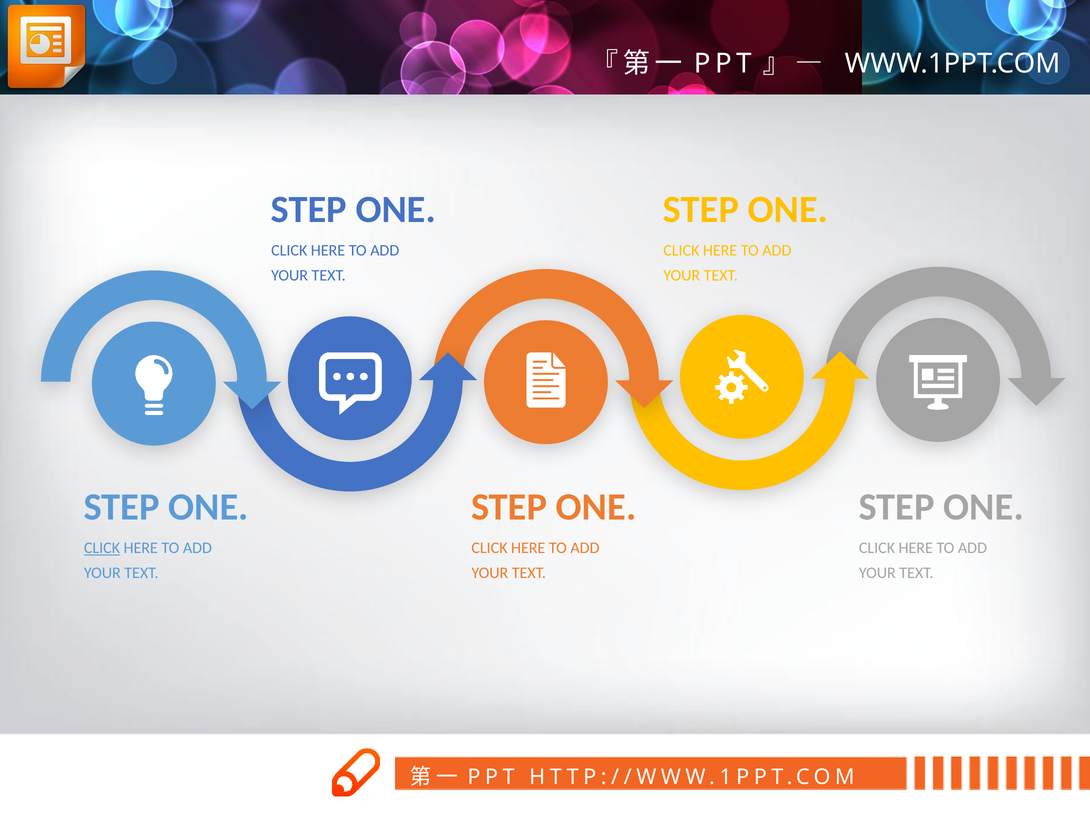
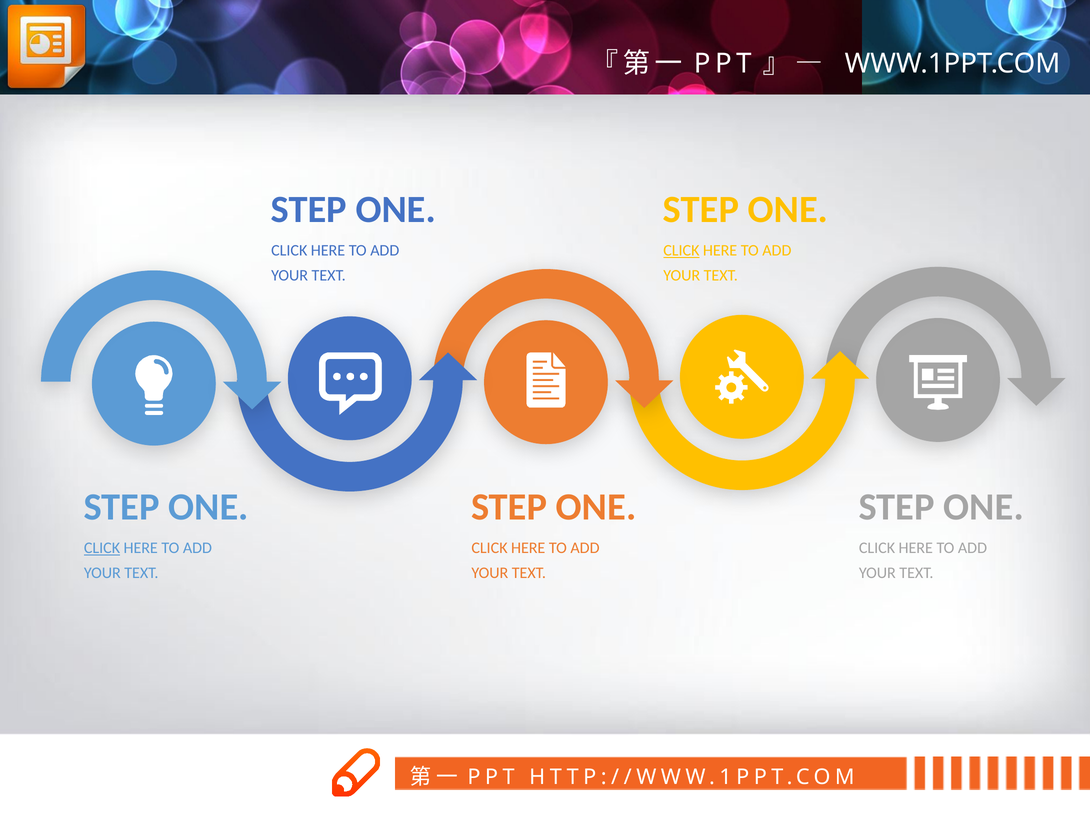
CLICK underline: none -> present (681, 250)
